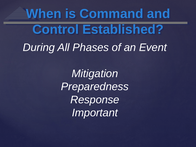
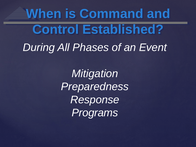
Important: Important -> Programs (95, 113)
